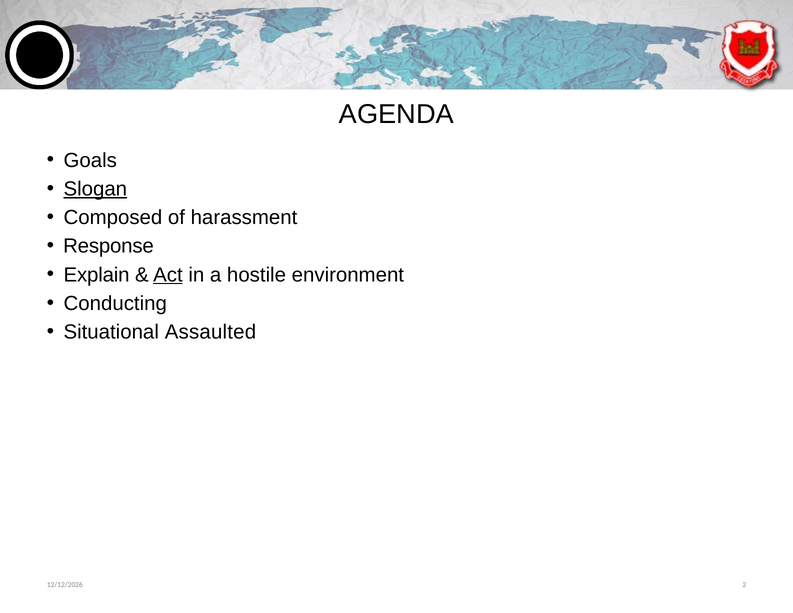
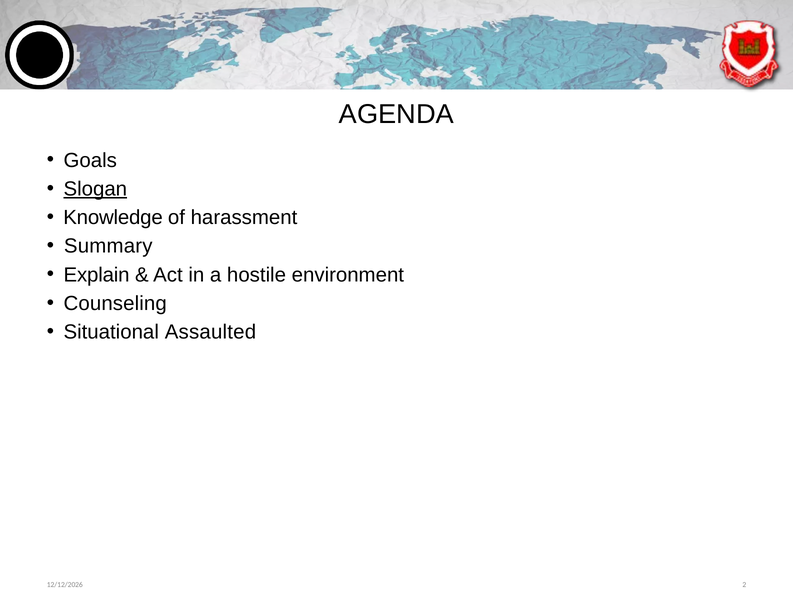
Composed: Composed -> Knowledge (113, 218)
Response: Response -> Summary (108, 246)
Act underline: present -> none (168, 275)
Conducting: Conducting -> Counseling (115, 303)
